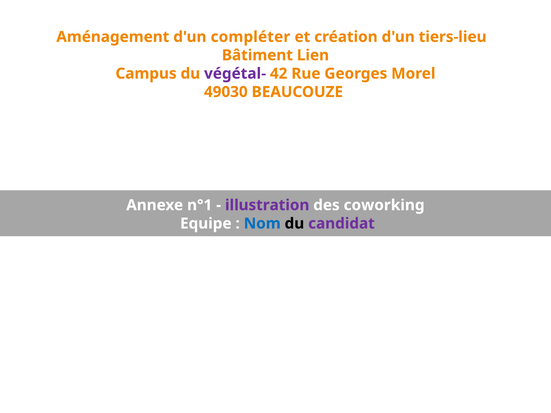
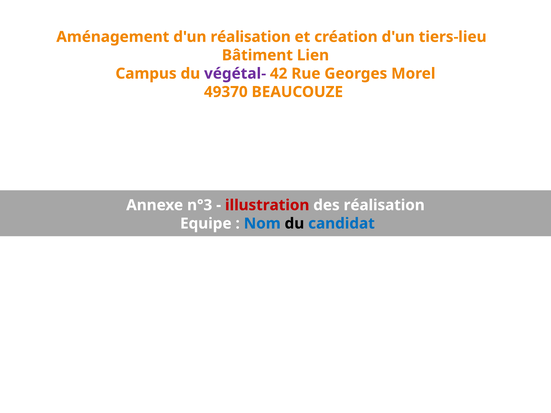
d'un compléter: compléter -> réalisation (251, 37)
49030: 49030 -> 49370 (226, 92)
n°1: n°1 -> n°3 (200, 205)
illustration colour: purple -> red (267, 205)
des coworking: coworking -> réalisation (384, 205)
candidat colour: purple -> blue (341, 224)
